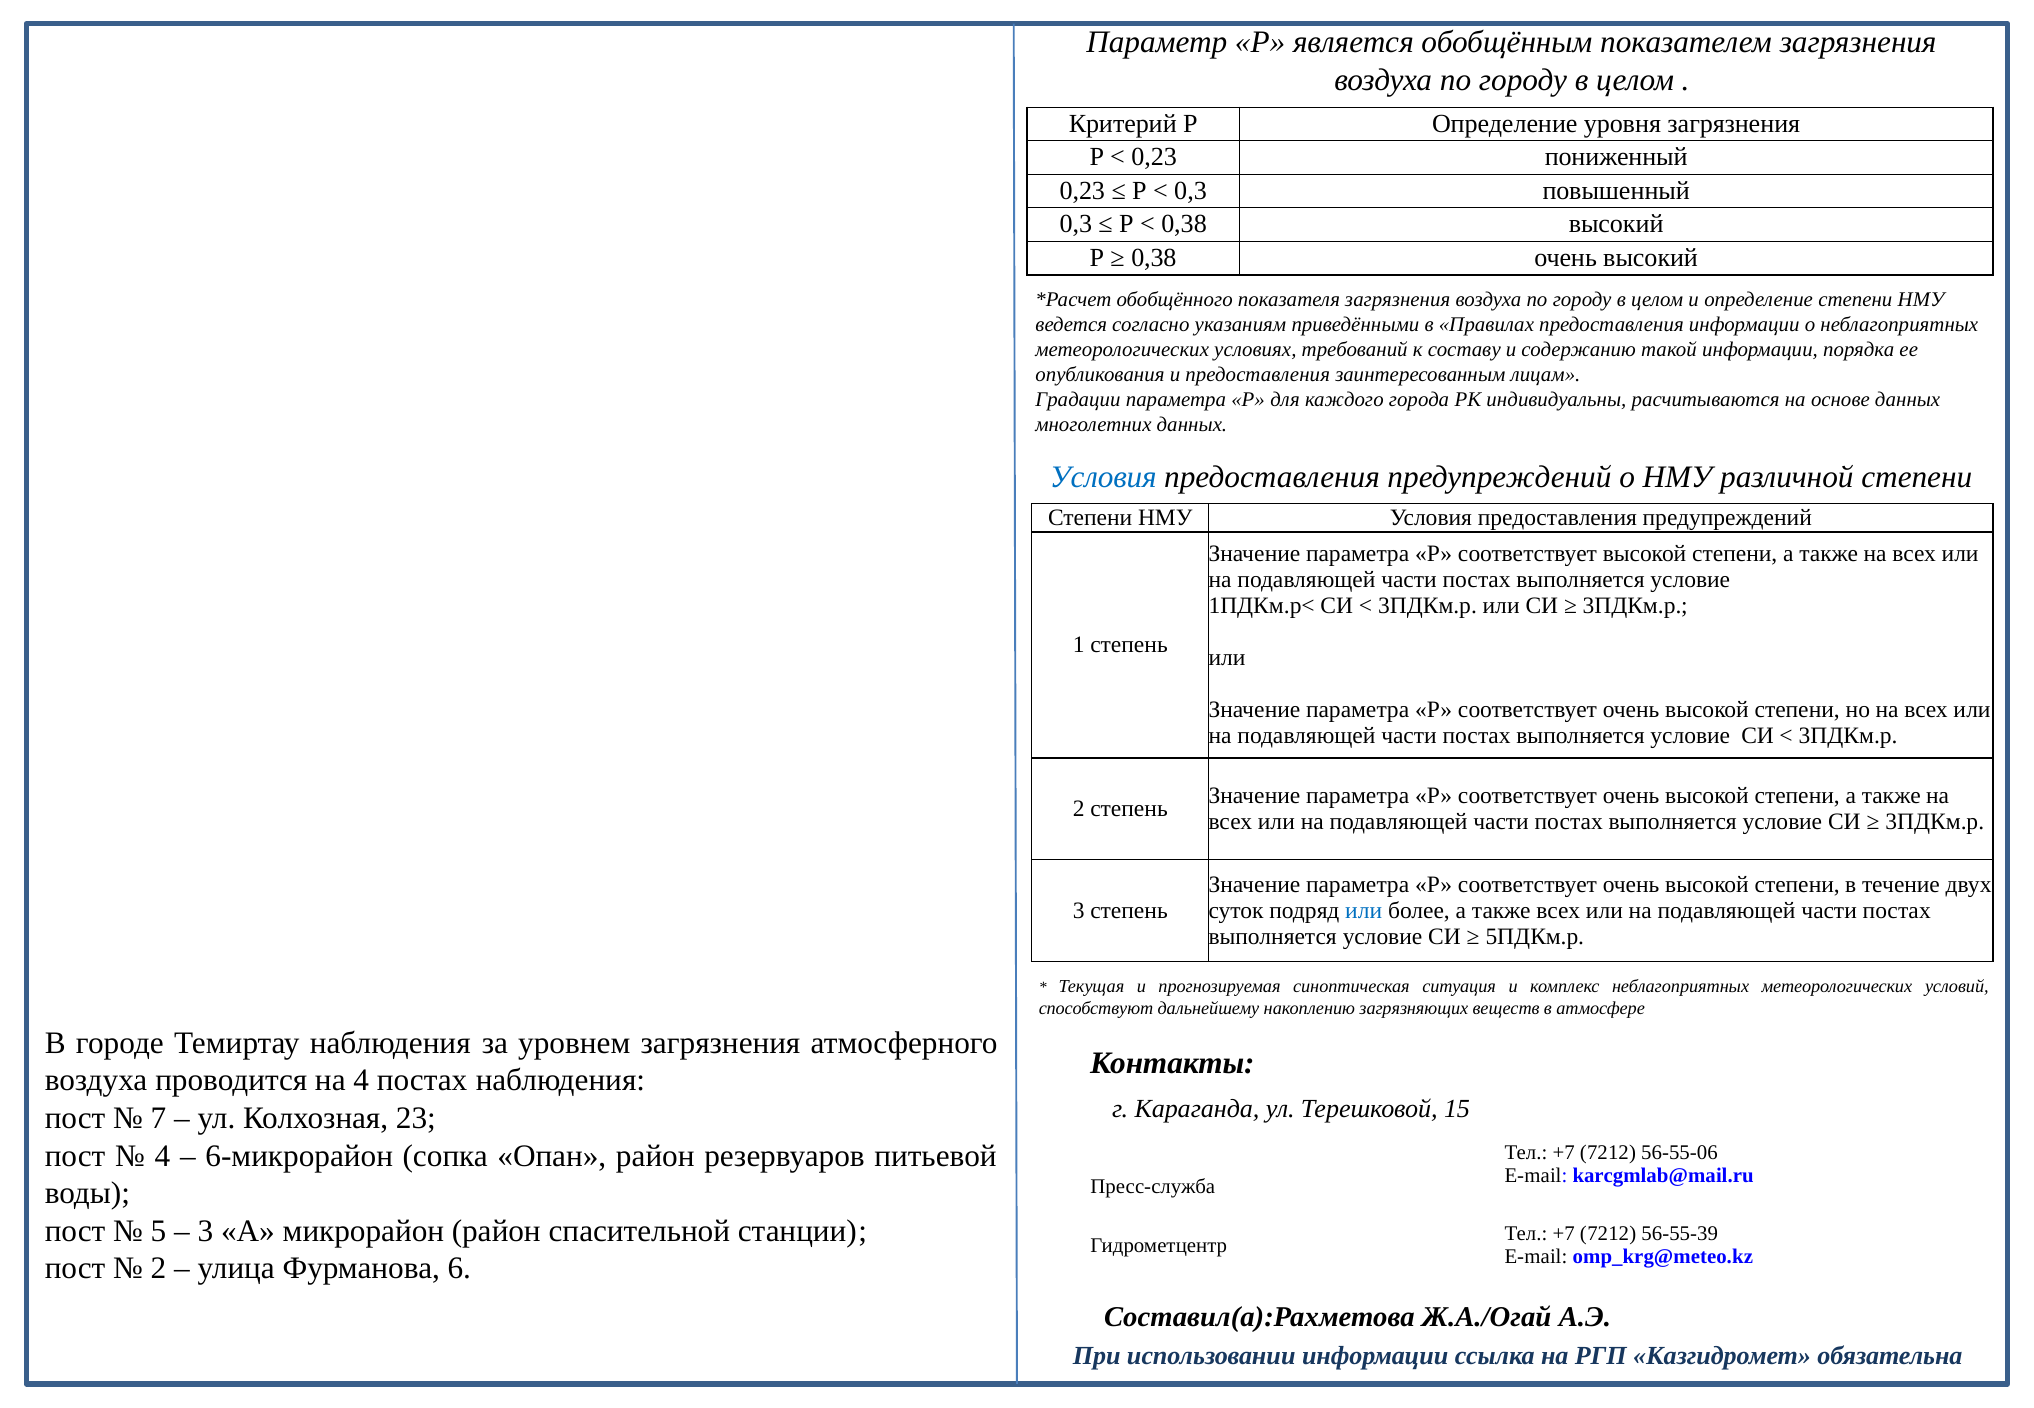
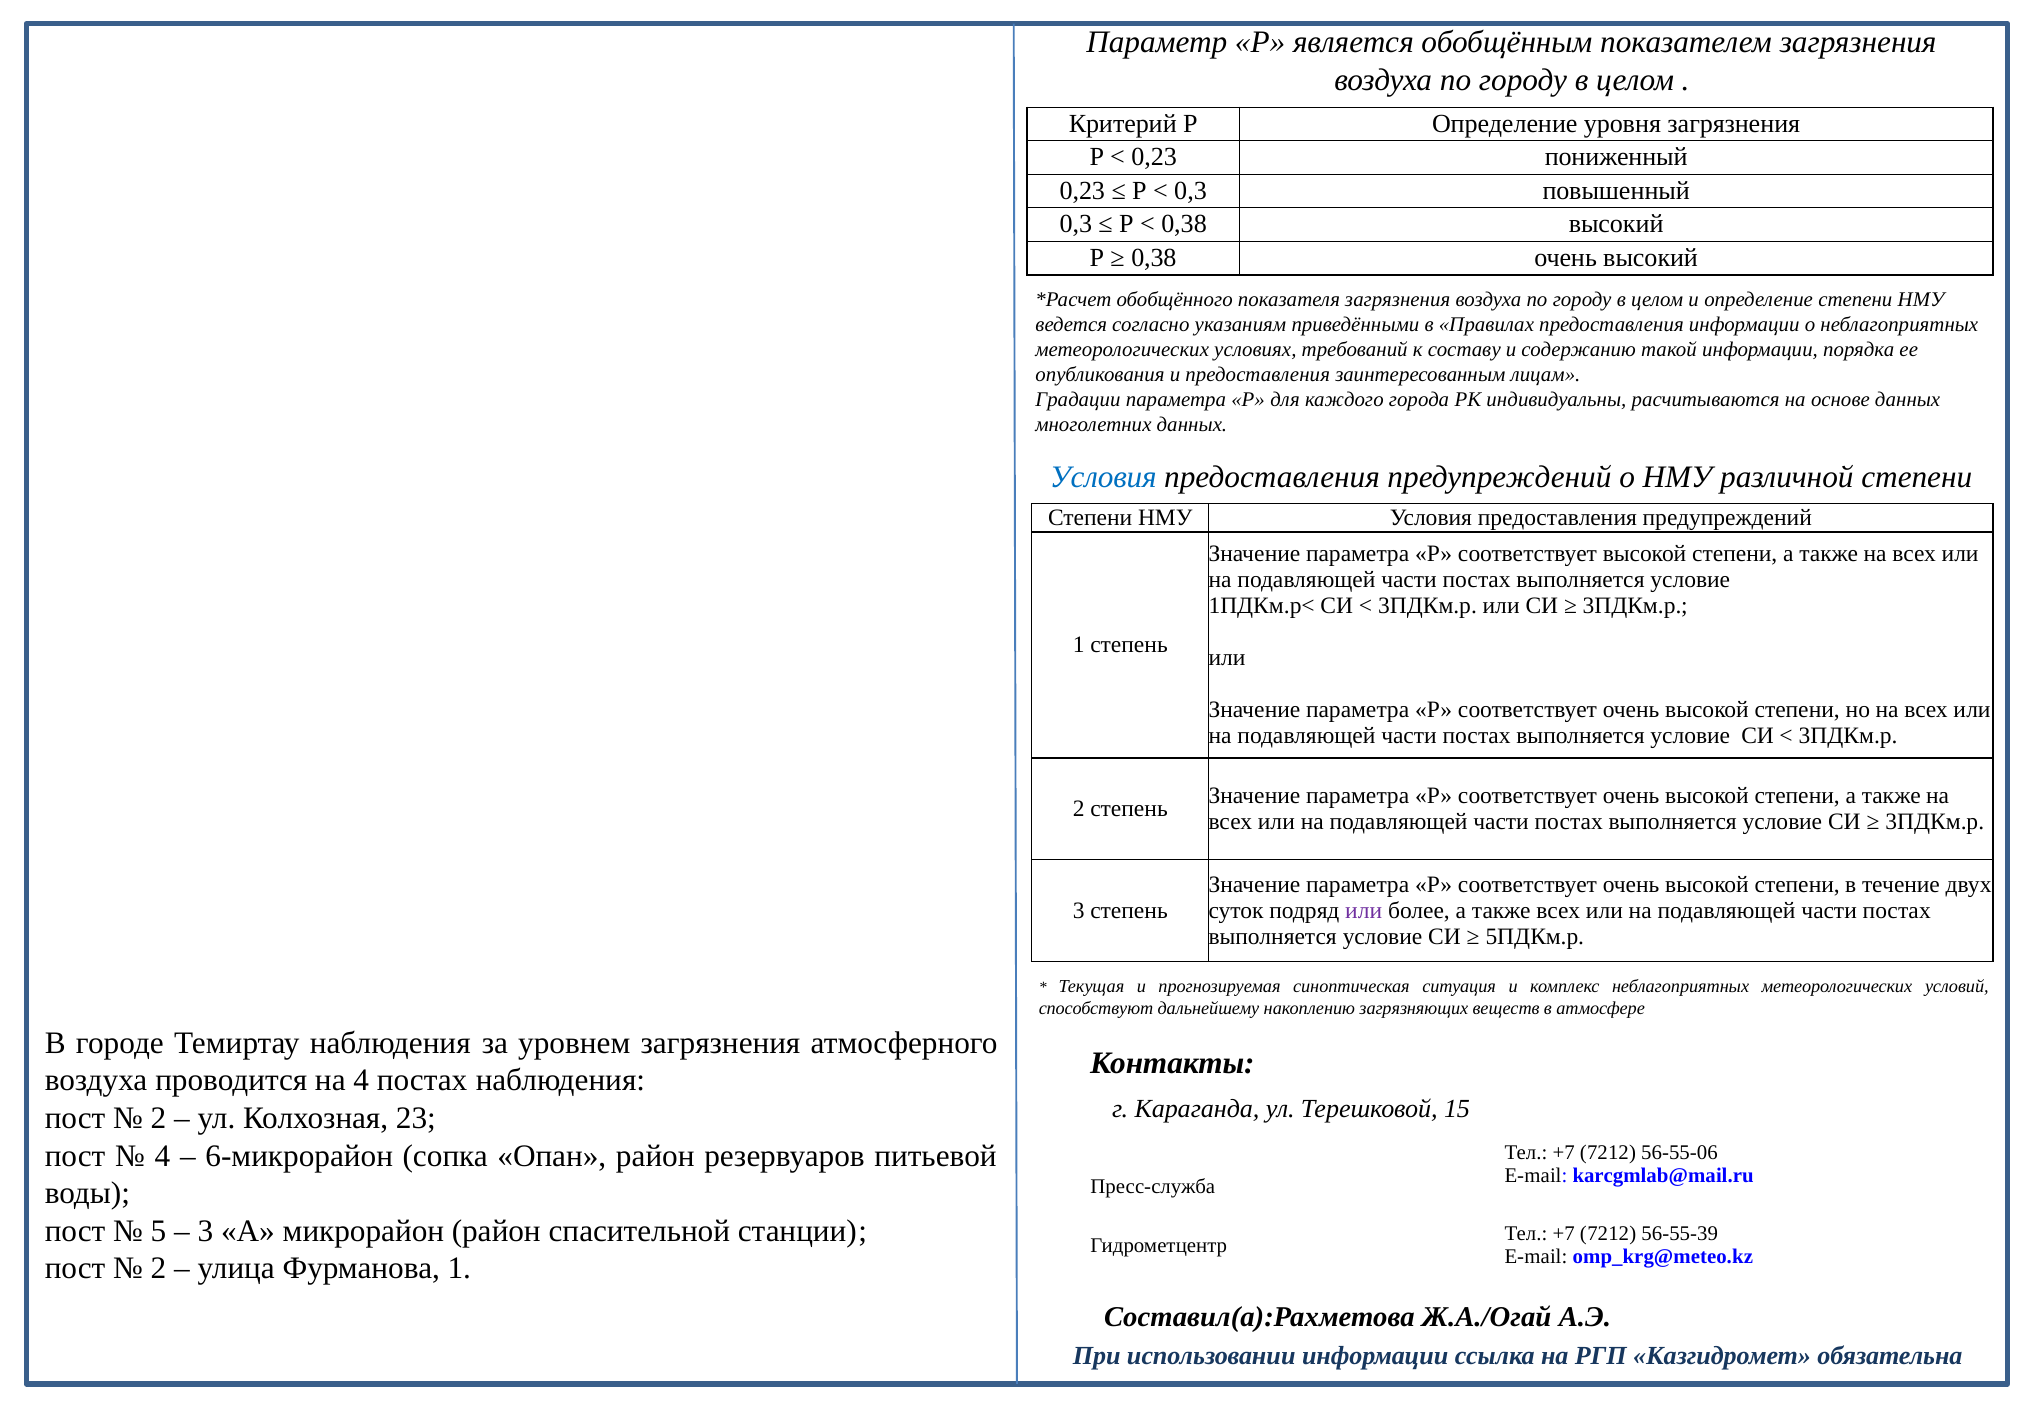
или colour: blue -> purple (1364, 911)
7: 7 -> 2 (159, 1118)
Фурманова 6: 6 -> 1 (459, 1268)
